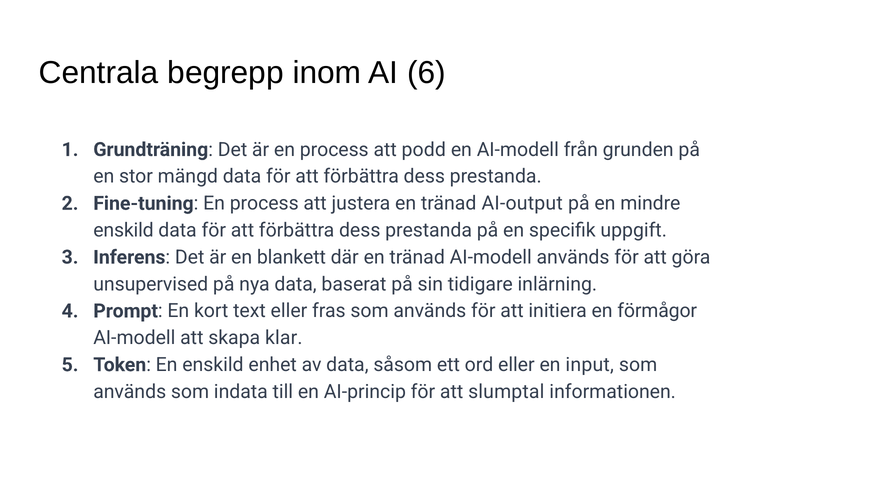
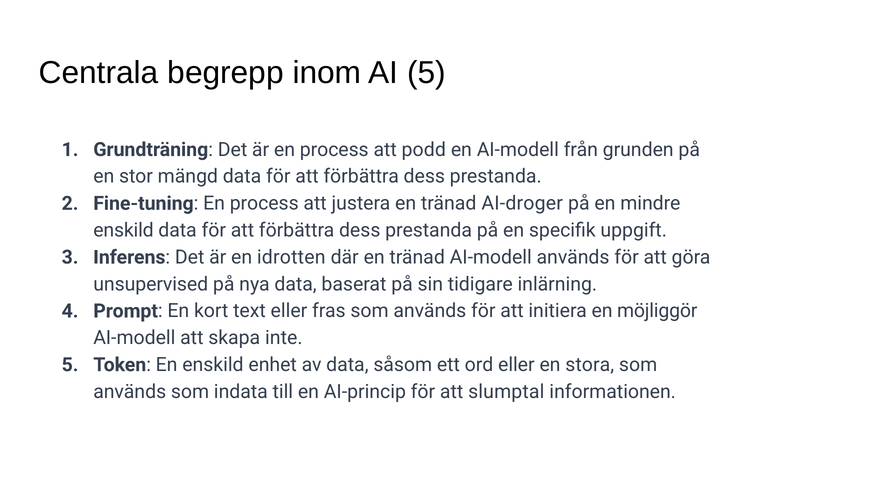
AI 6: 6 -> 5 (426, 73)
AI-output: AI-output -> AI-droger (522, 203)
blankett: blankett -> idrotten (291, 257)
förmågor: förmågor -> möjliggör (657, 311)
klar: klar -> inte (284, 338)
input: input -> stora (590, 365)
